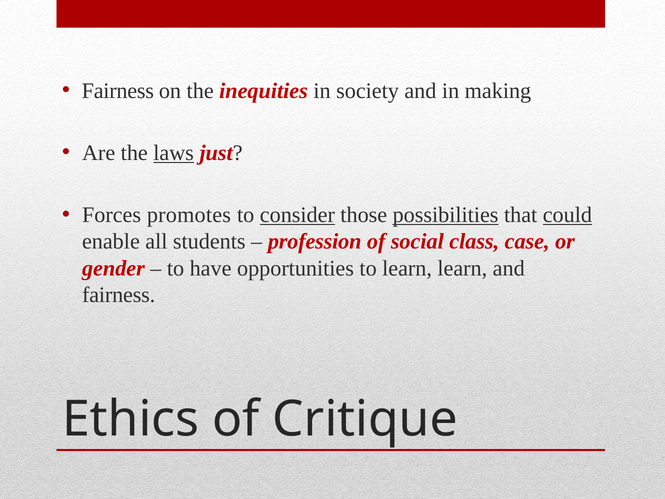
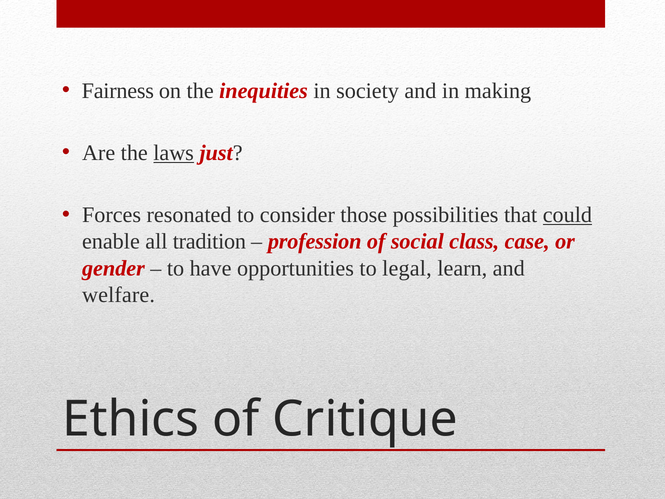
promotes: promotes -> resonated (189, 215)
consider underline: present -> none (297, 215)
possibilities underline: present -> none (446, 215)
students: students -> tradition (209, 241)
to learn: learn -> legal (407, 268)
fairness: fairness -> welfare (118, 295)
